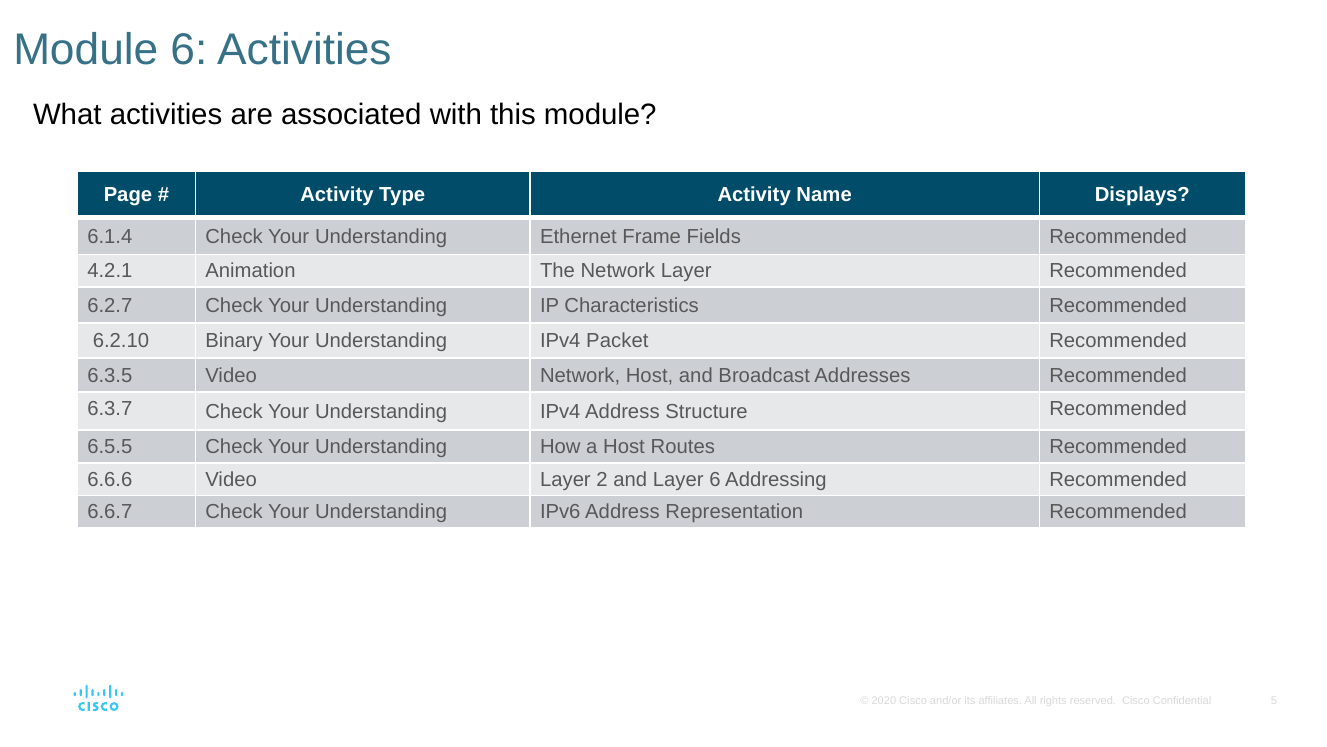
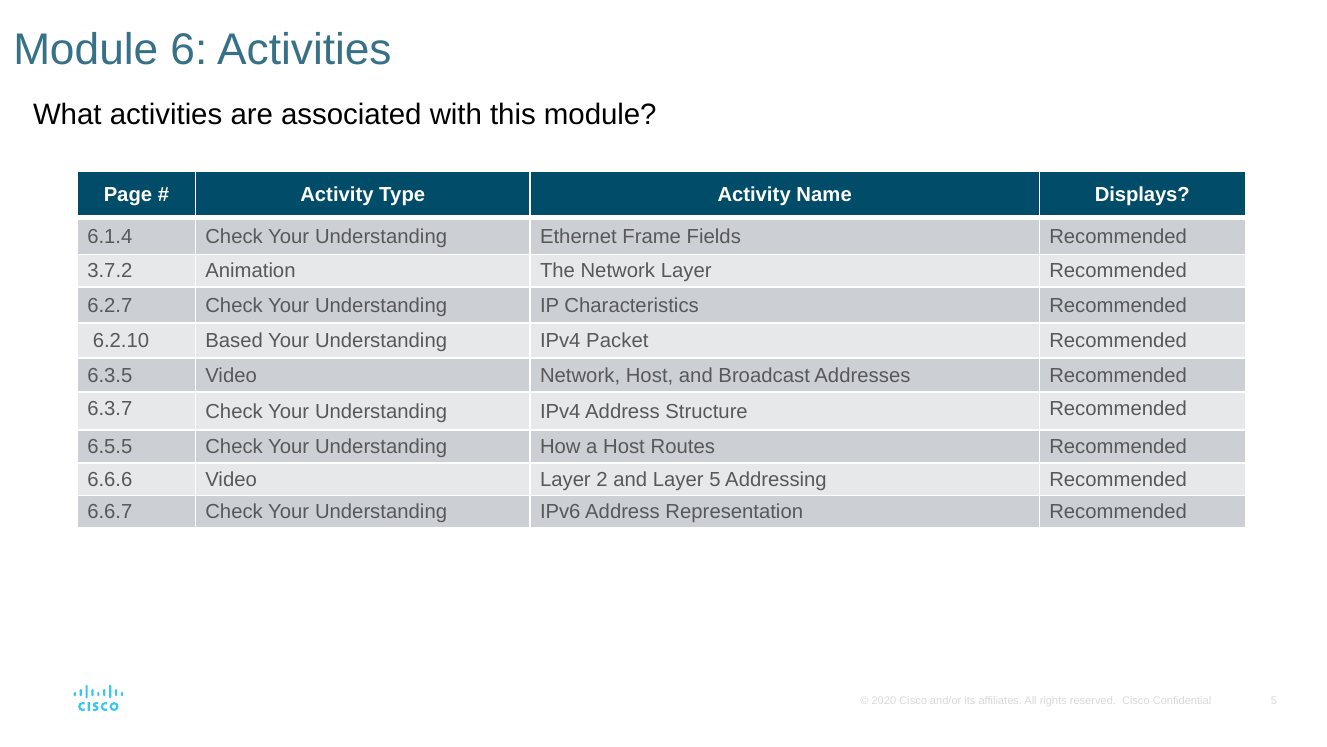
4.2.1: 4.2.1 -> 3.7.2 (110, 271)
Binary: Binary -> Based (234, 341)
Layer 6: 6 -> 5 (715, 479)
